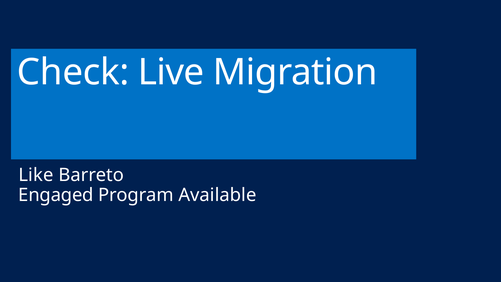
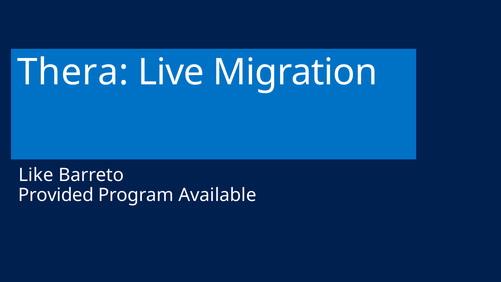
Check: Check -> Thera (73, 72)
Engaged: Engaged -> Provided (56, 195)
